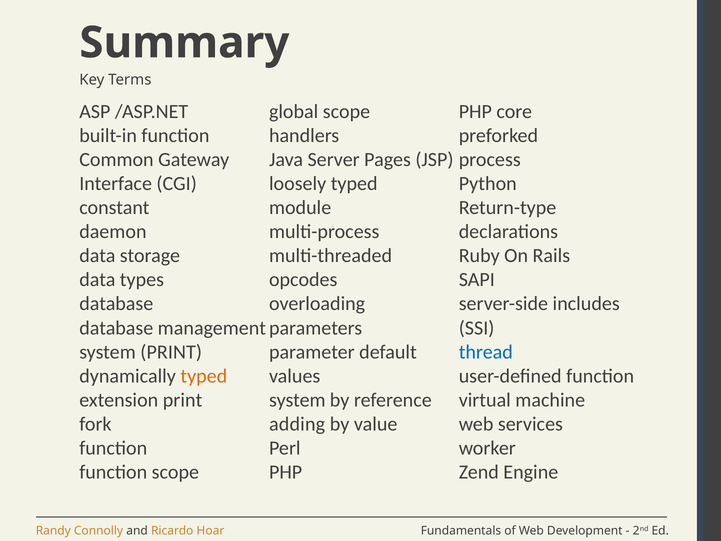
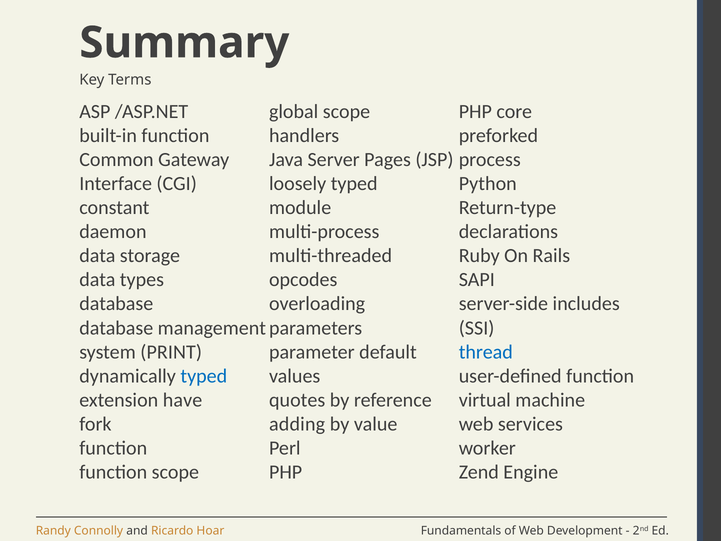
typed colour: orange -> blue (204, 376)
extension print: print -> have (183, 400)
system: system -> quotes (297, 400)
